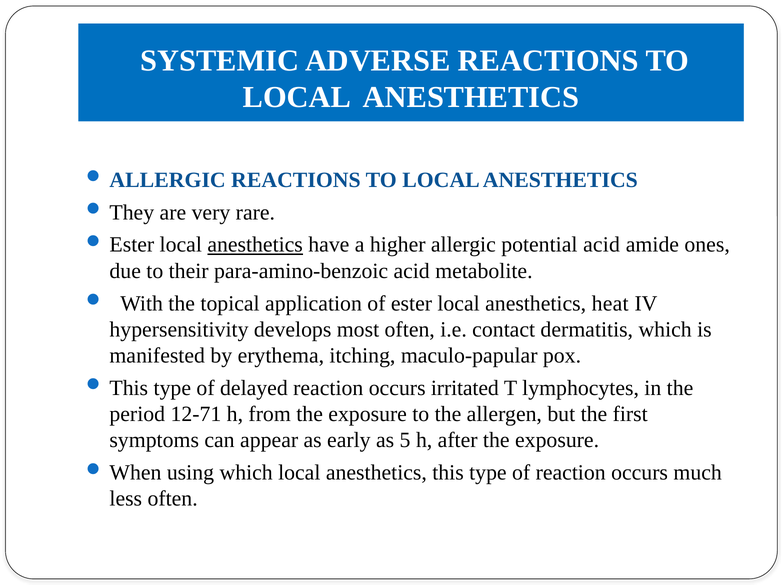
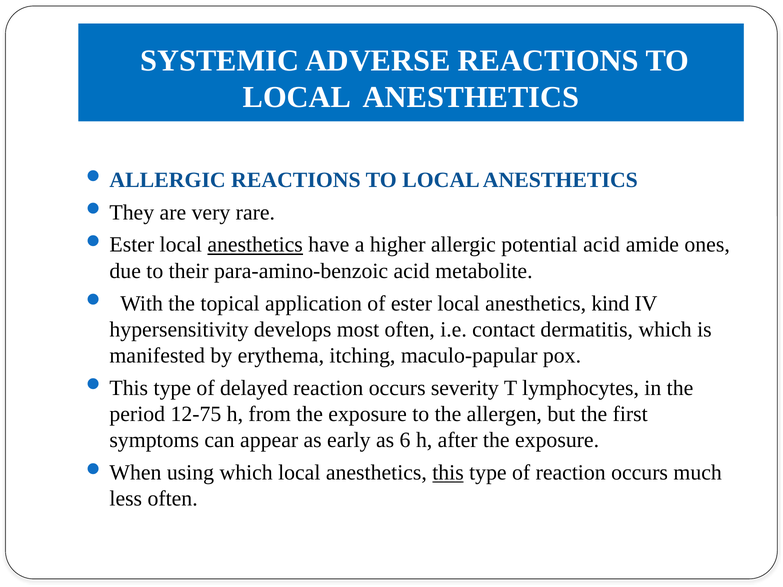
heat: heat -> kind (610, 303)
irritated: irritated -> severity (465, 388)
12-71: 12-71 -> 12-75 (196, 414)
5: 5 -> 6 (405, 440)
this underline: none -> present (448, 473)
